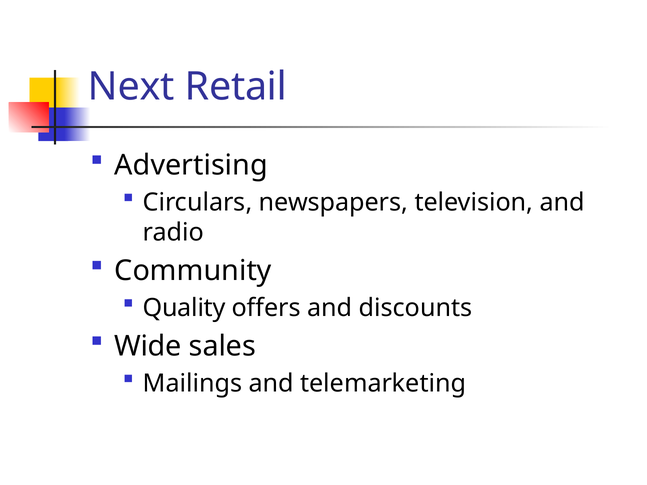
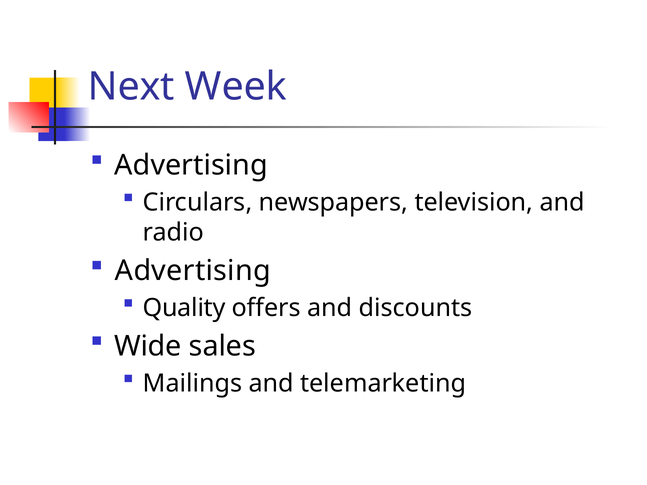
Retail: Retail -> Week (236, 87)
Community: Community -> Advertising (193, 271)
